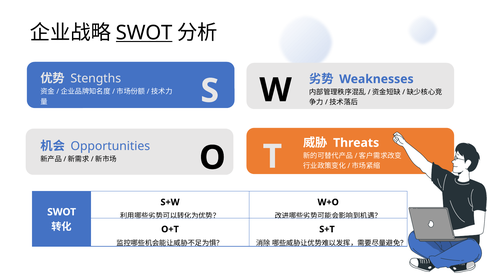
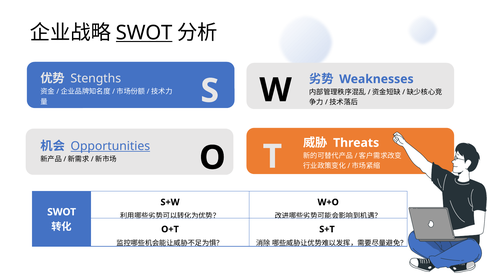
Opportunities underline: none -> present (110, 146)
